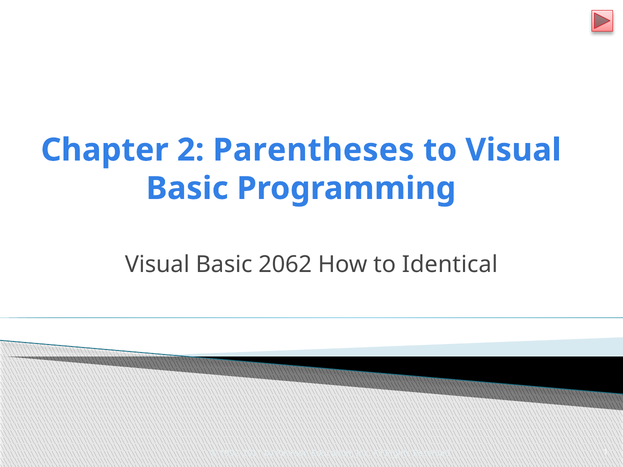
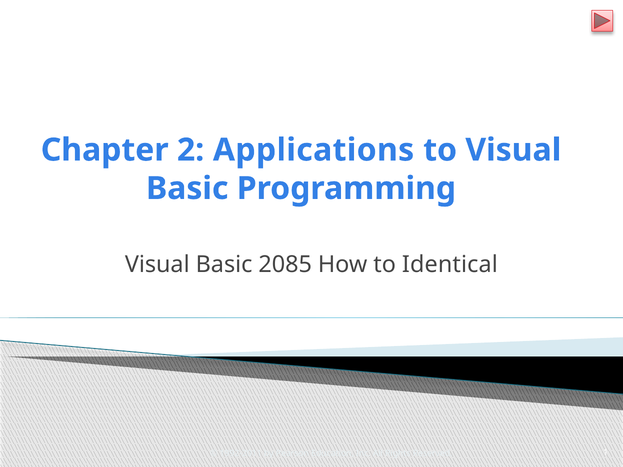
Parentheses: Parentheses -> Applications (314, 150)
2062: 2062 -> 2085 (285, 265)
